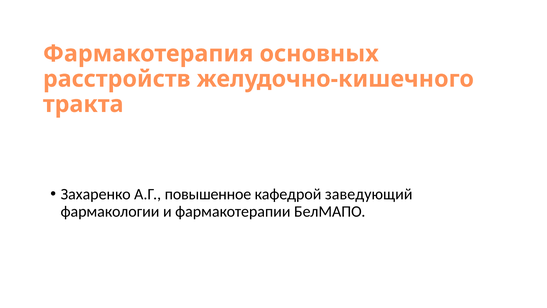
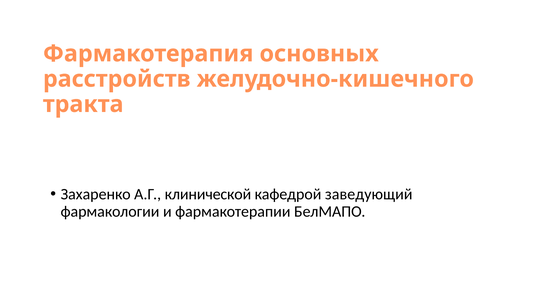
повышенное: повышенное -> клинической (208, 194)
